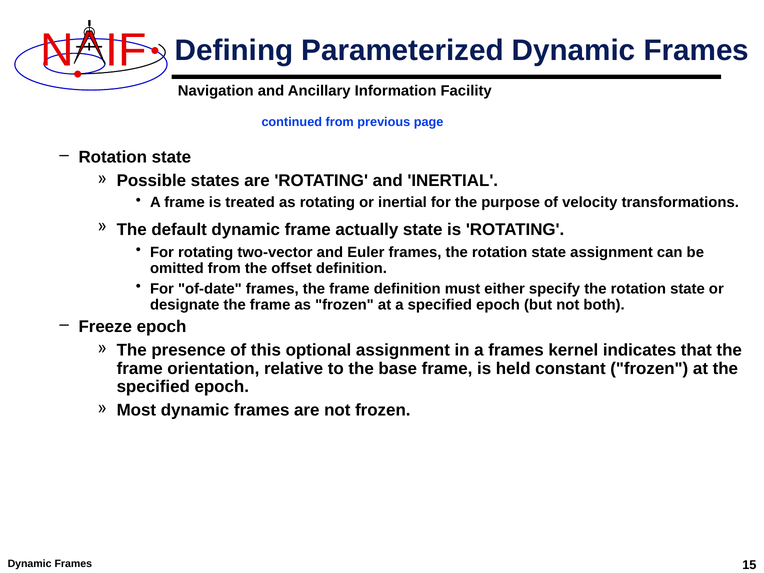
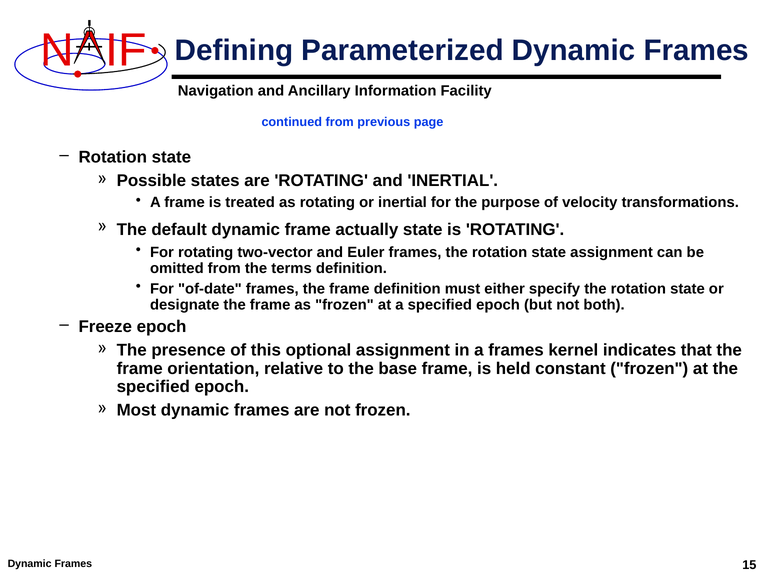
offset: offset -> terms (292, 268)
